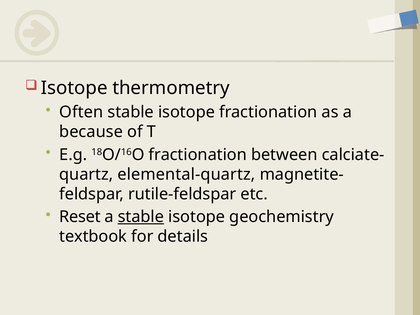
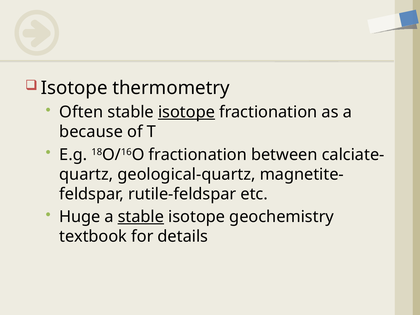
isotope underline: none -> present (186, 112)
elemental-quartz: elemental-quartz -> geological-quartz (186, 174)
Reset: Reset -> Huge (80, 217)
